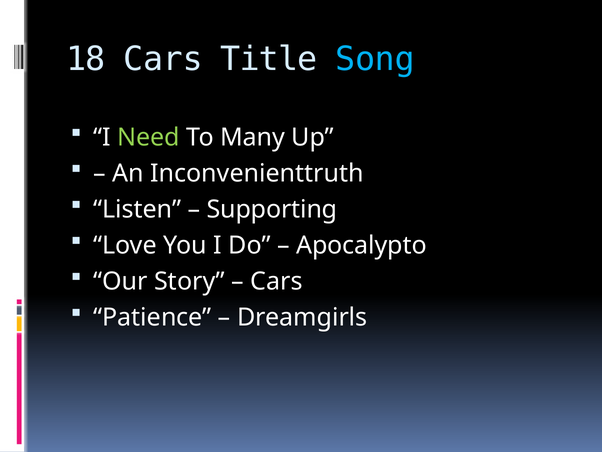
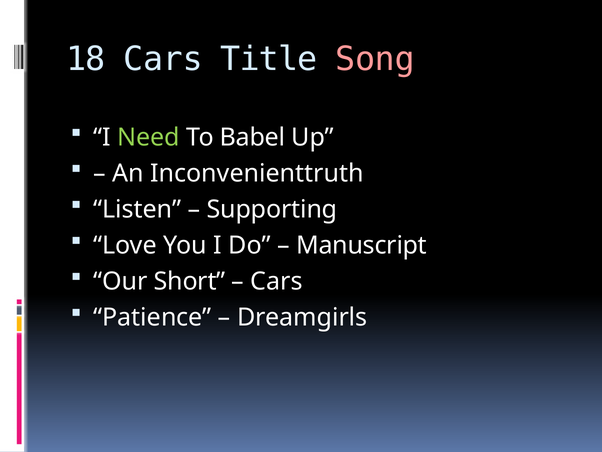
Song colour: light blue -> pink (375, 59)
Many: Many -> Babel (253, 137)
Apocalypto: Apocalypto -> Manuscript (362, 245)
Story: Story -> Short (190, 281)
